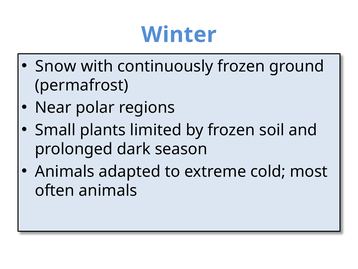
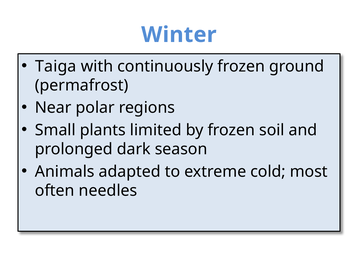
Snow: Snow -> Taiga (56, 66)
often animals: animals -> needles (108, 190)
